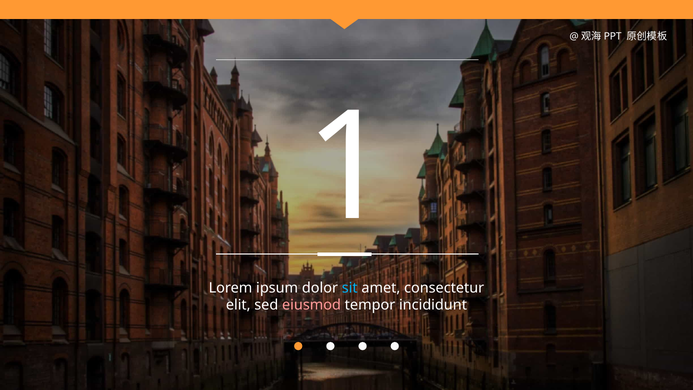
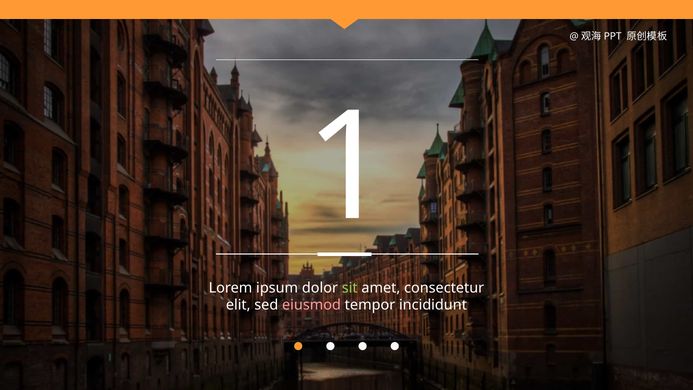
sit colour: light blue -> light green (350, 288)
